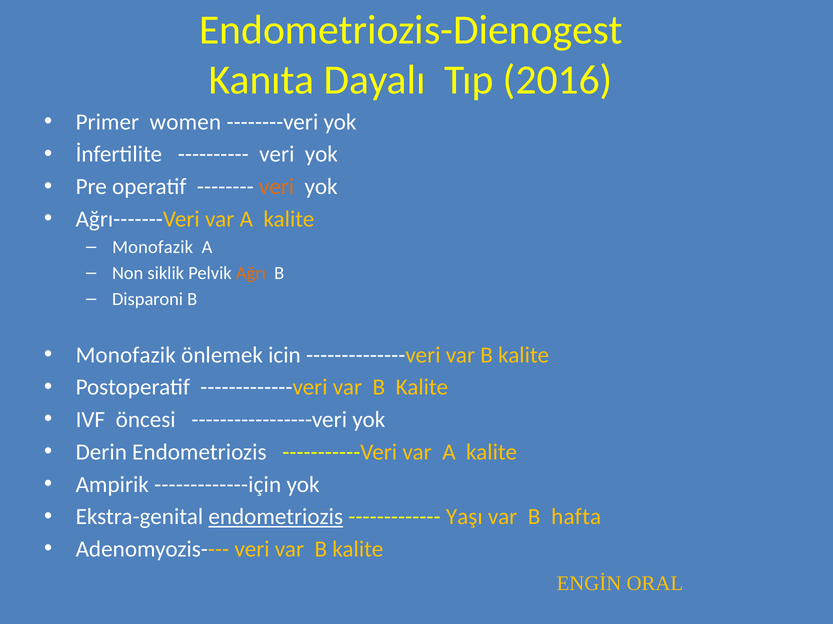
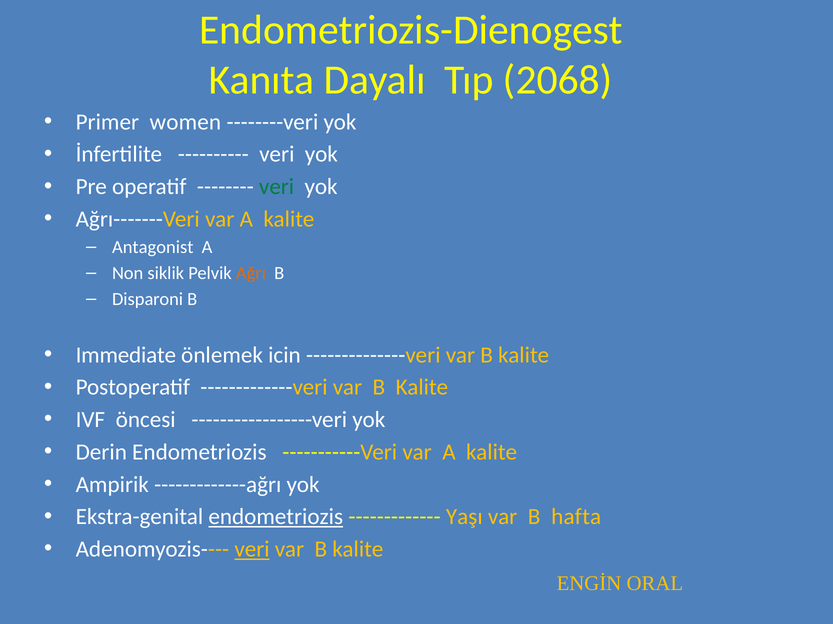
2016: 2016 -> 2068 (558, 80)
veri colour: orange -> green (277, 187)
Monofazik: Monofazik -> Antagonist (153, 248)
Monofazik: Monofazik -> Immediate (126, 355)
-------------için: -------------için -> -------------ağrı (218, 485)
veri underline: none -> present (252, 550)
